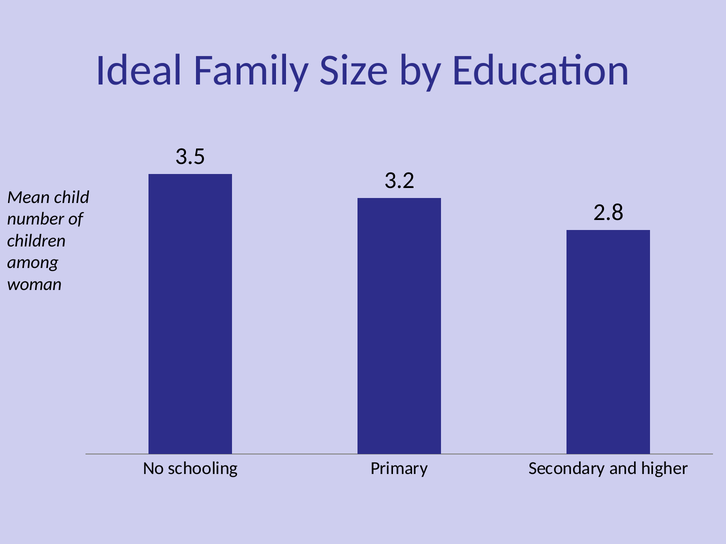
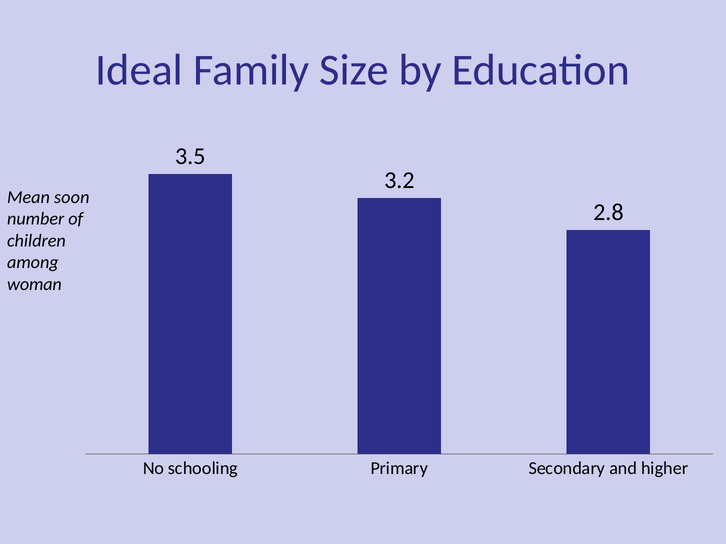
child: child -> soon (72, 197)
